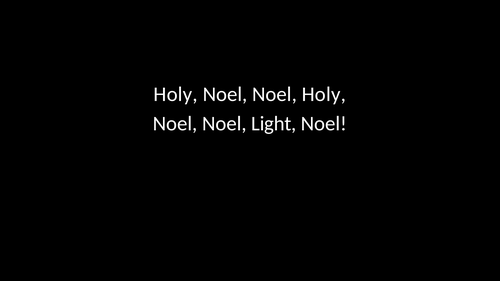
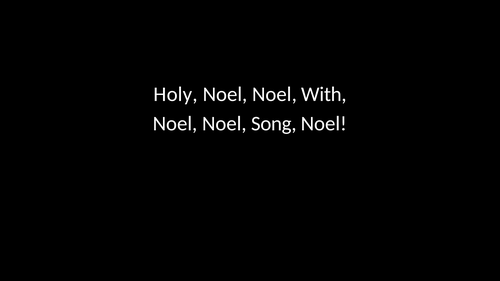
Noel Holy: Holy -> With (324, 94)
Light: Light -> Song (274, 124)
